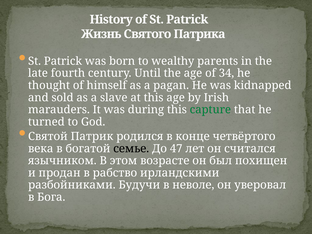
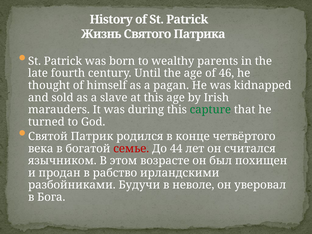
34: 34 -> 46 (226, 73)
семье colour: black -> red (131, 149)
47: 47 -> 44 (176, 149)
